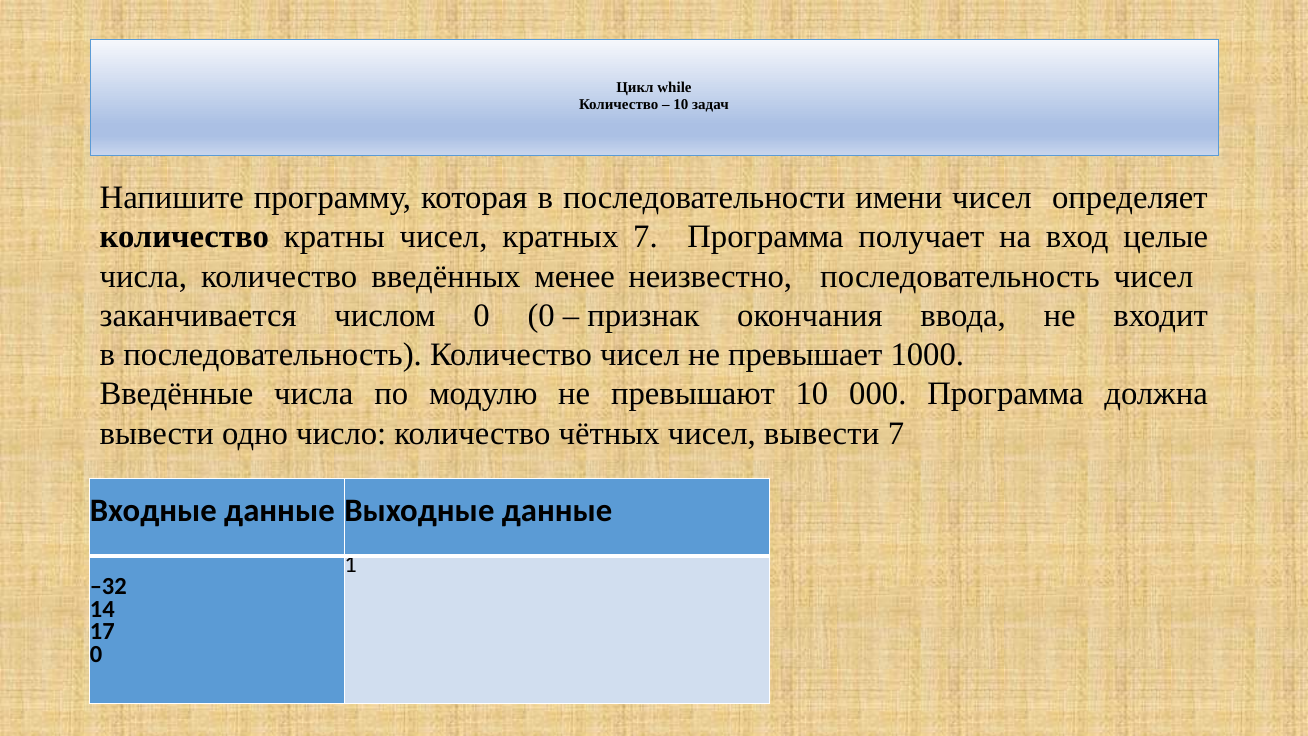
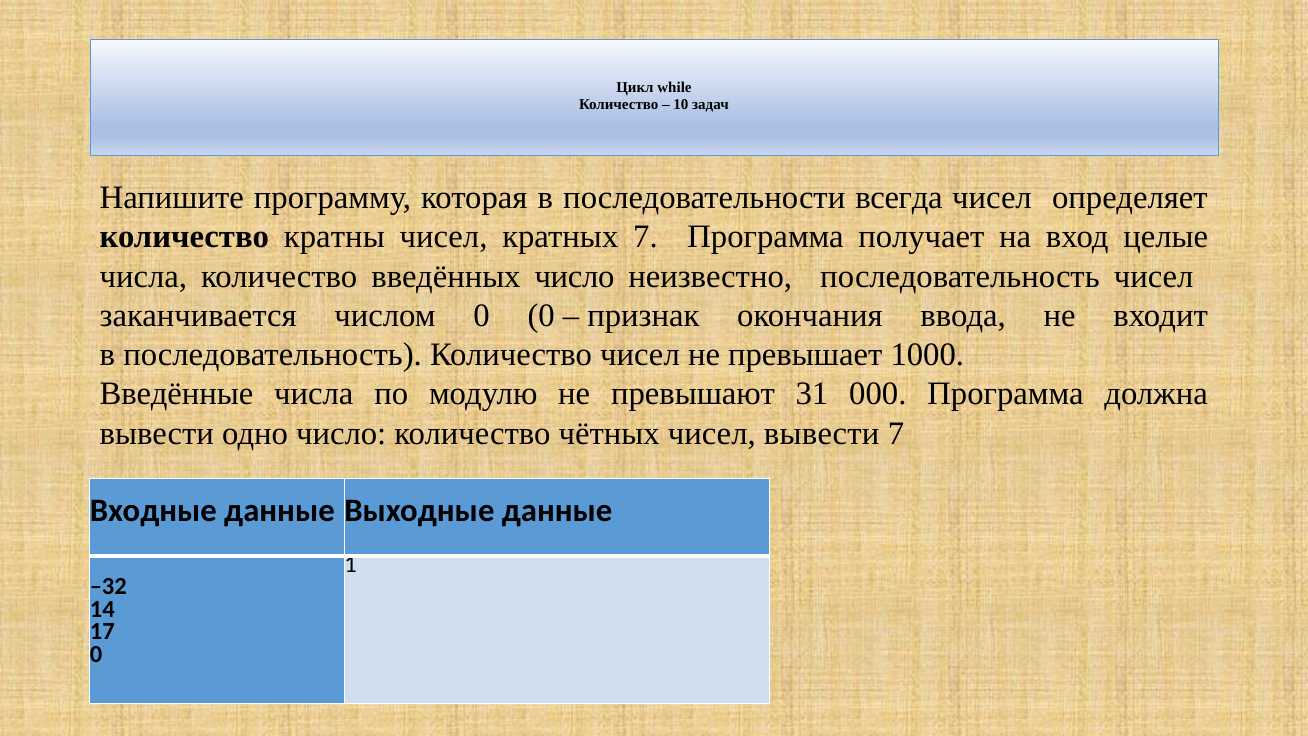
имени: имени -> всегда (899, 198)
введённых менее: менее -> число (575, 276)
превышают 10: 10 -> 31 (812, 394)
